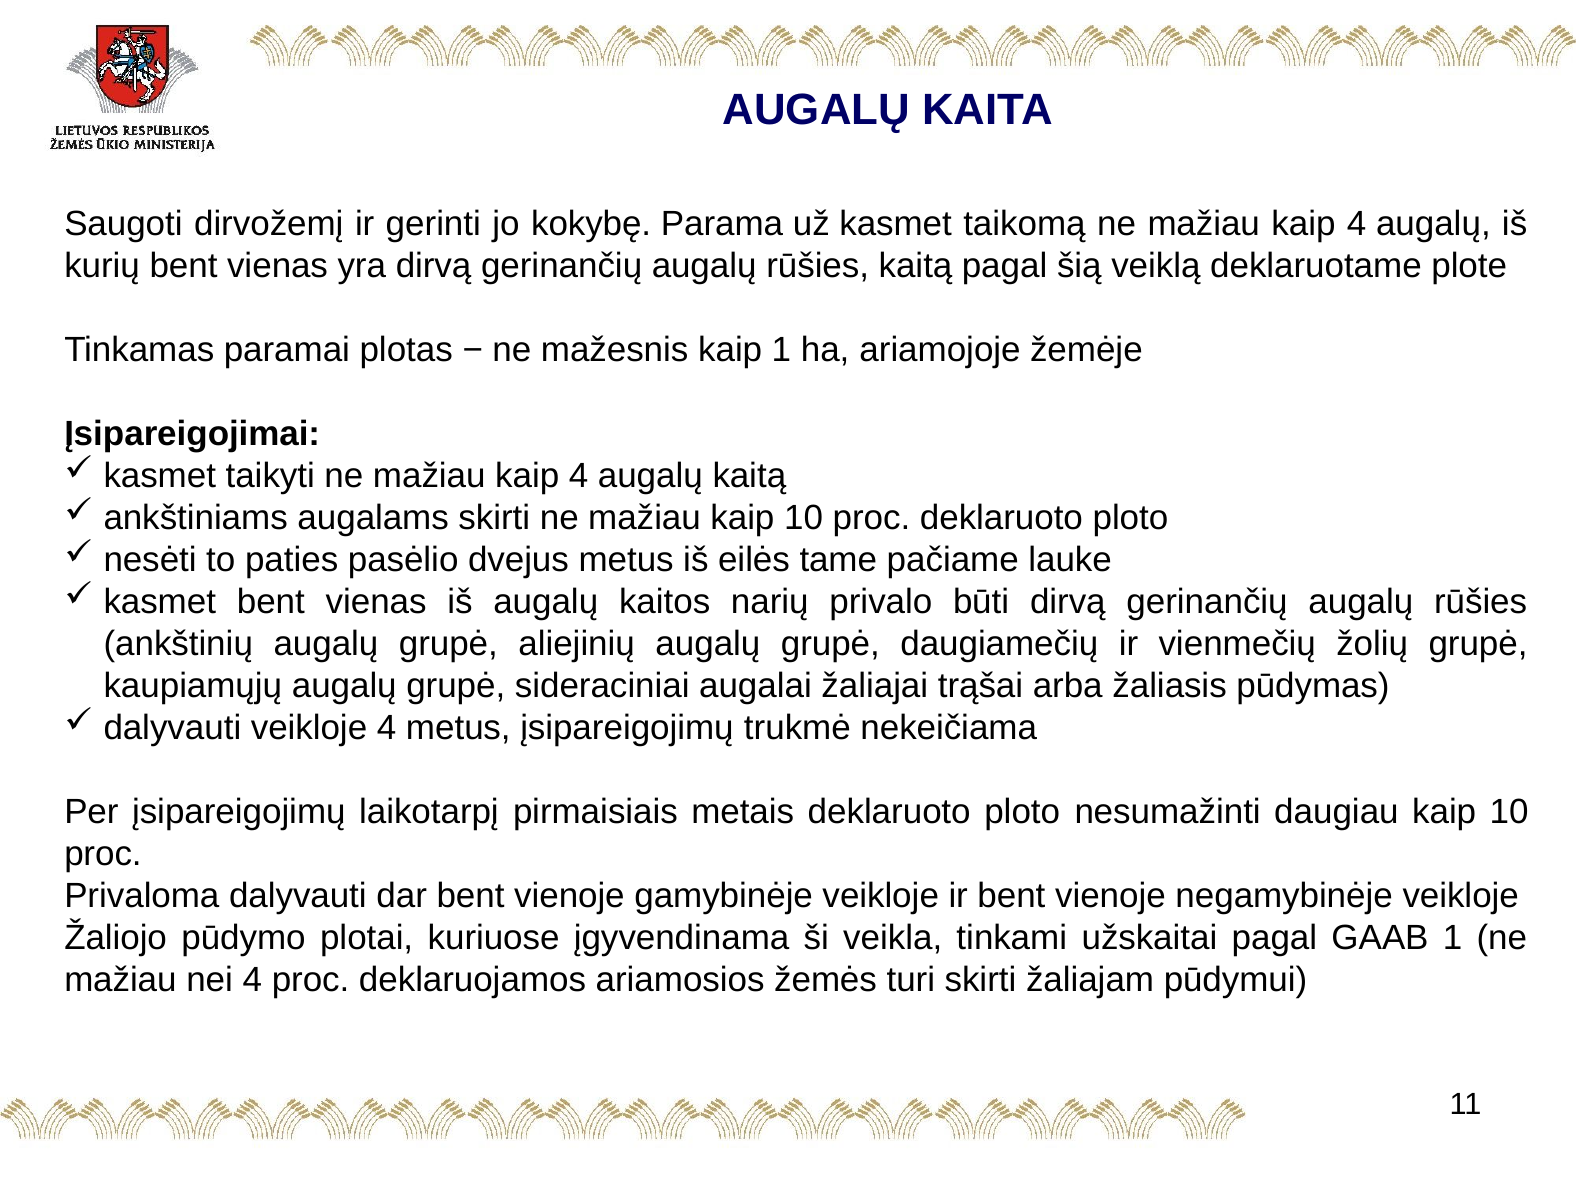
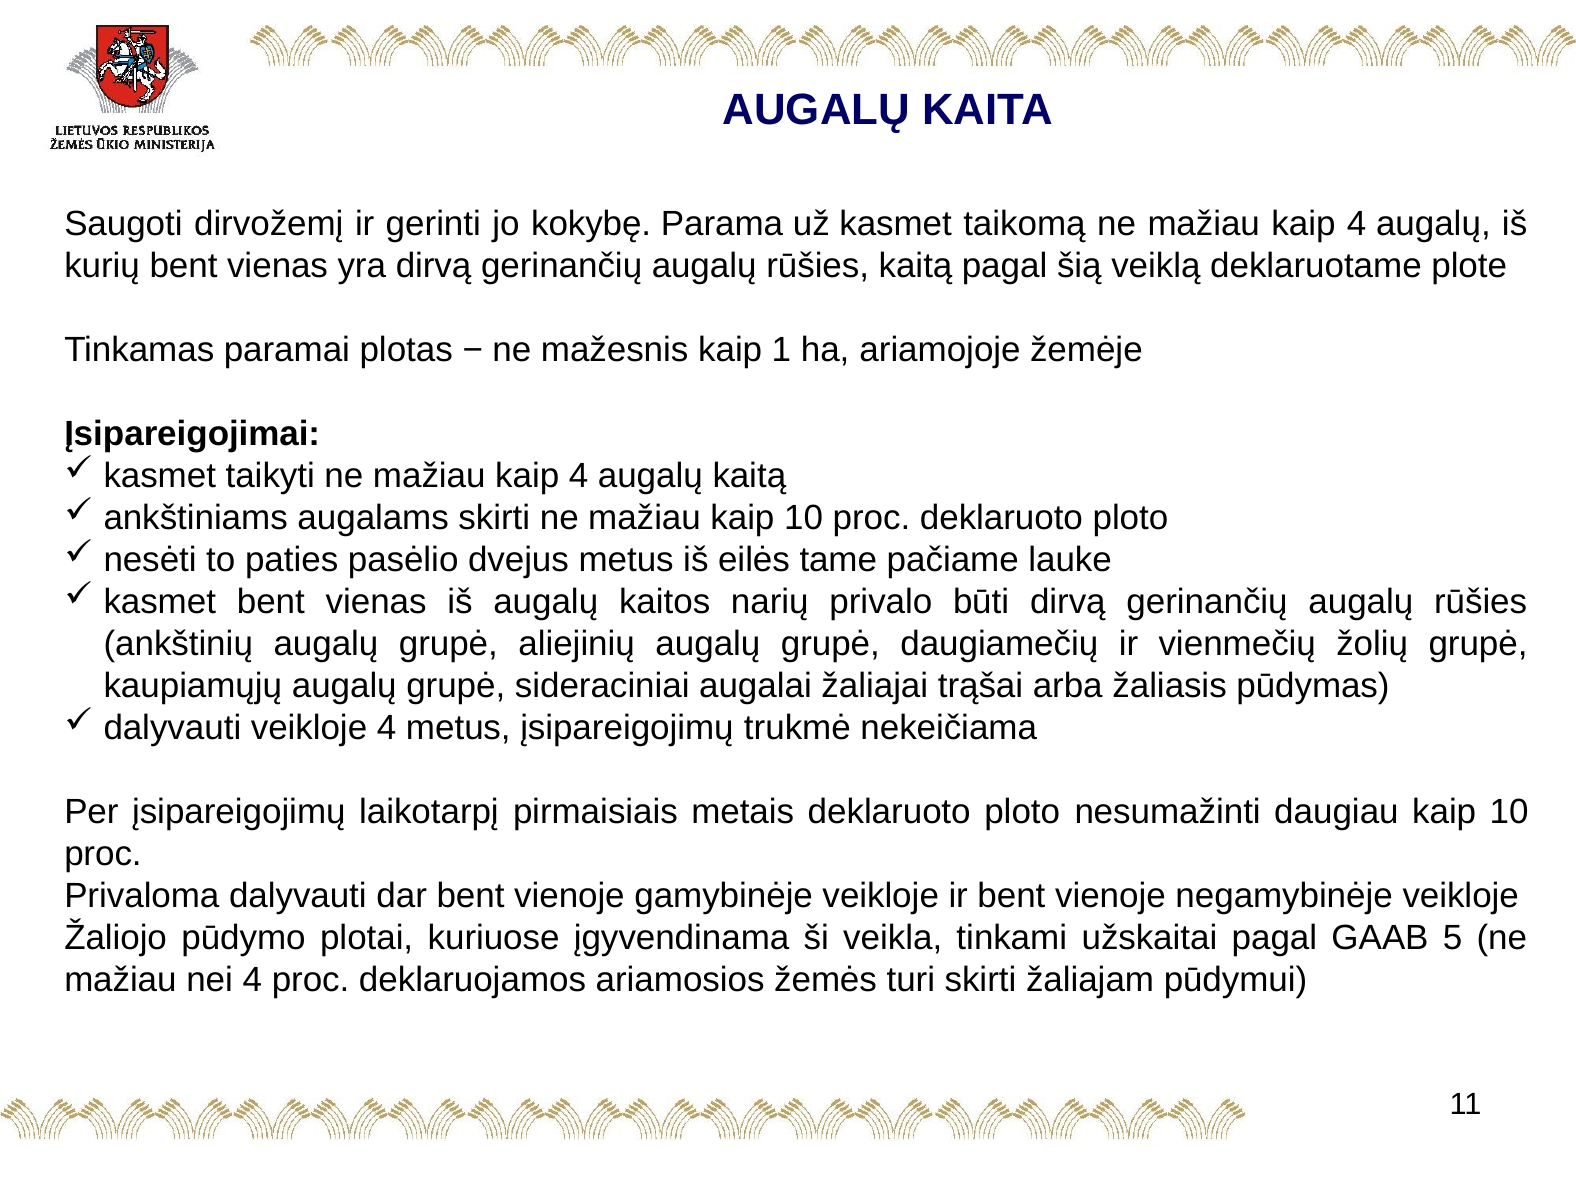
GAAB 1: 1 -> 5 (1453, 938)
